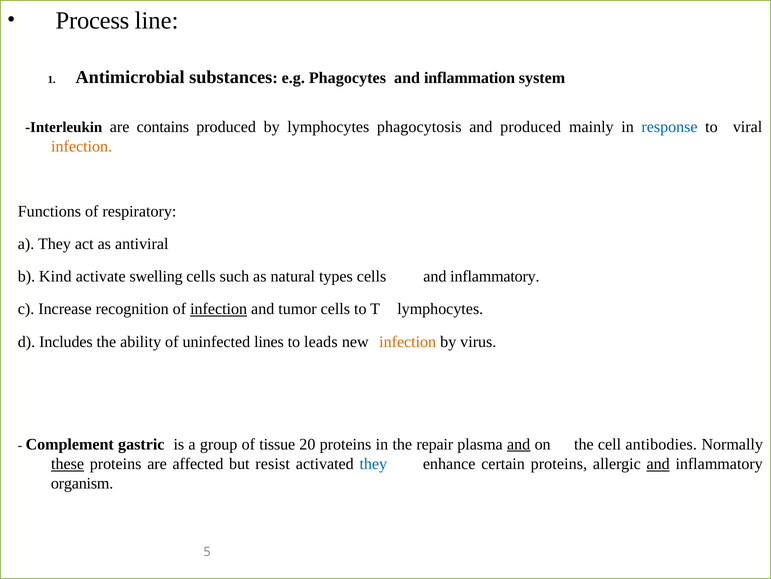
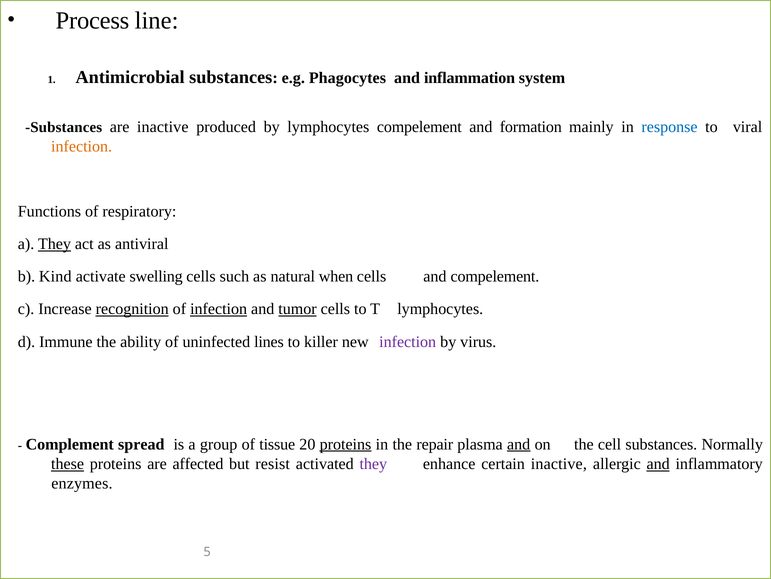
Interleukin: Interleukin -> Substances (64, 127)
are contains: contains -> inactive (163, 127)
lymphocytes phagocytosis: phagocytosis -> compelement (419, 127)
and produced: produced -> formation (531, 127)
They underline: none -> present (54, 244)
types: types -> when (336, 276)
cells and inflammatory: inflammatory -> compelement (495, 276)
recognition underline: none -> present (132, 309)
tumor underline: none -> present (297, 309)
Includes: Includes -> Immune (66, 341)
leads: leads -> killer (321, 341)
infection colour: orange -> purple (408, 341)
gastric: gastric -> spread (141, 444)
proteins underline: none -> present (346, 444)
cell antibodies: antibodies -> substances (661, 444)
they colour: blue -> purple (373, 463)
certain proteins: proteins -> inactive (559, 463)
organism: organism -> enzymes (82, 483)
